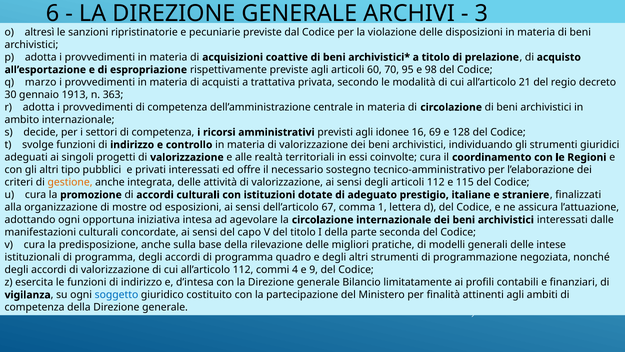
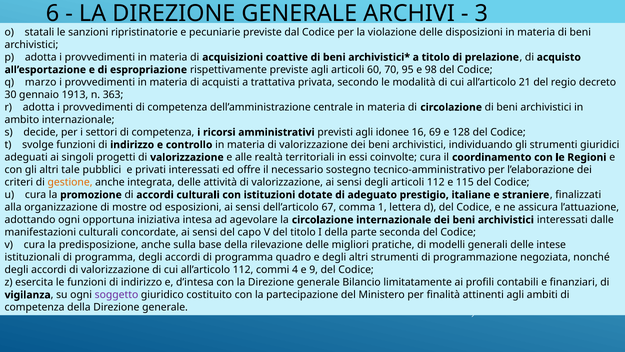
altresì: altresì -> statali (40, 32)
tipo: tipo -> tale (71, 170)
soggetto colour: blue -> purple (117, 295)
